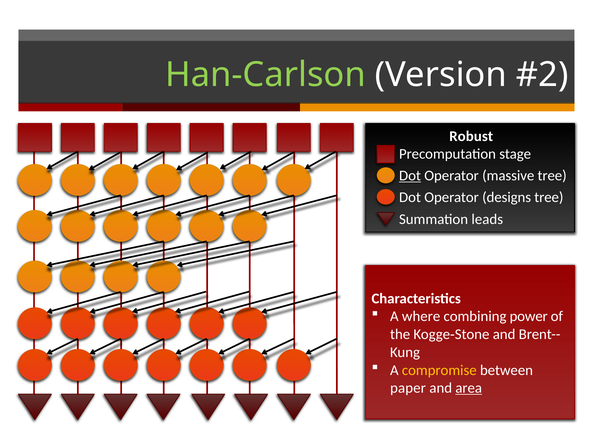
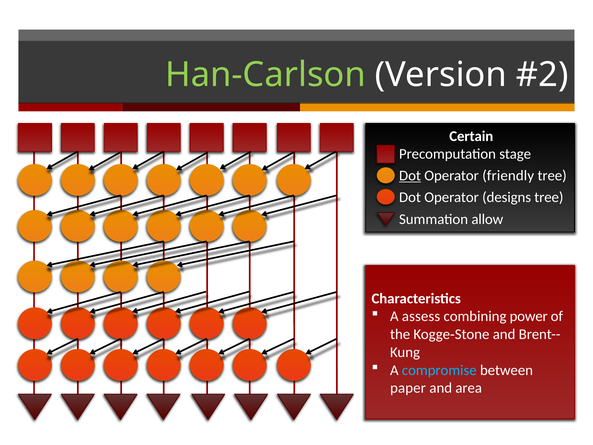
Robust: Robust -> Certain (471, 136)
massive: massive -> friendly (508, 176)
leads: leads -> allow (487, 219)
where: where -> assess (421, 316)
compromise colour: yellow -> light blue (439, 370)
area underline: present -> none (469, 388)
